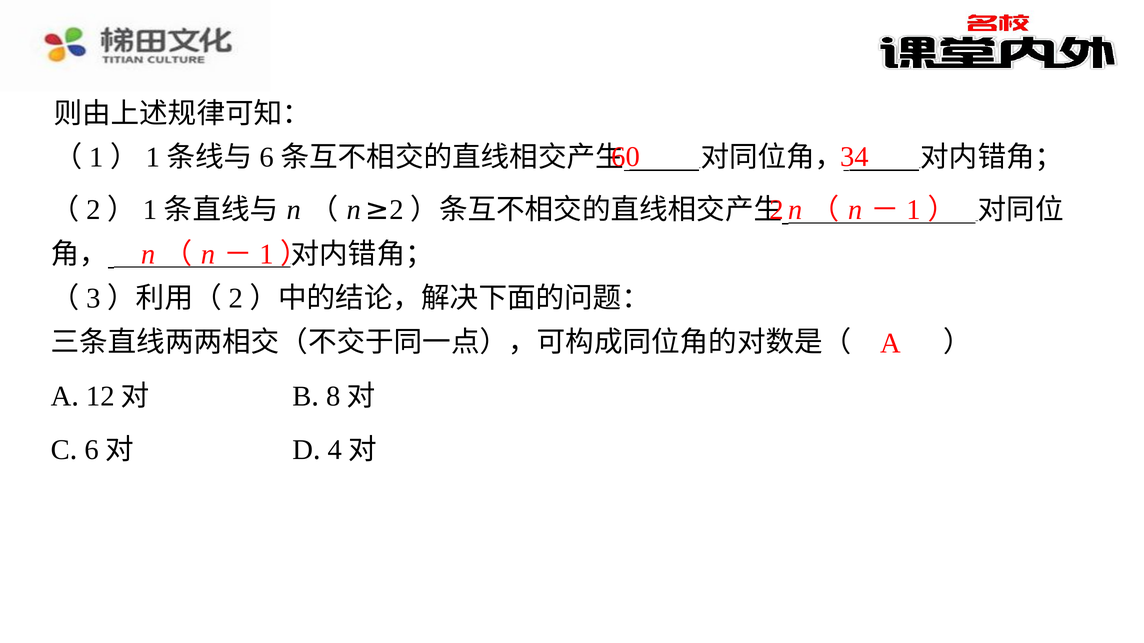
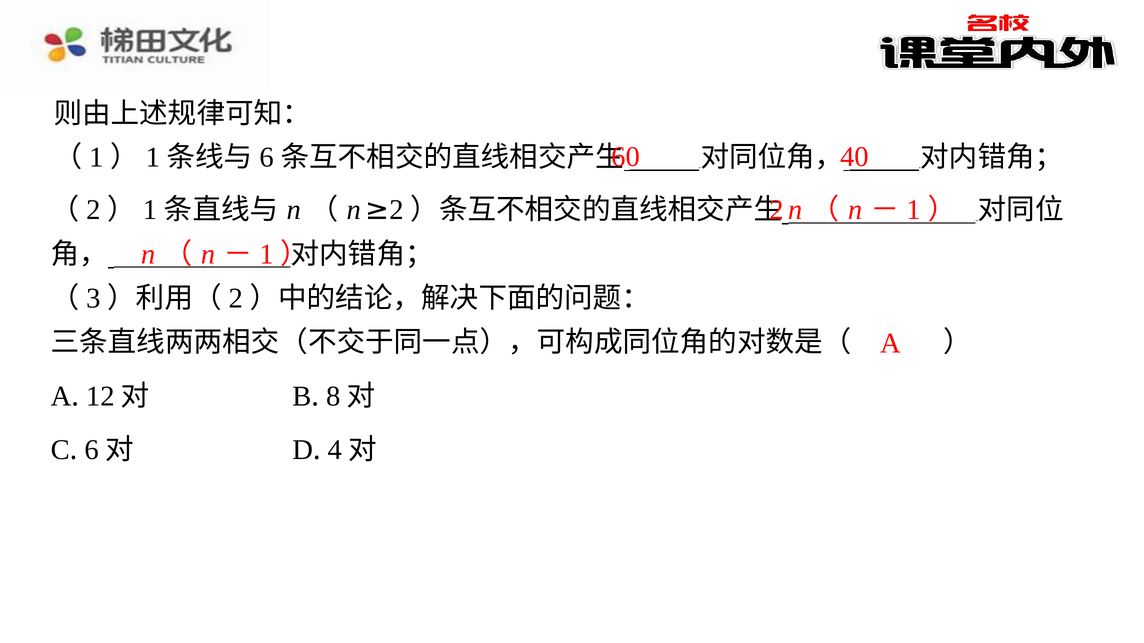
34: 34 -> 40 (854, 157)
